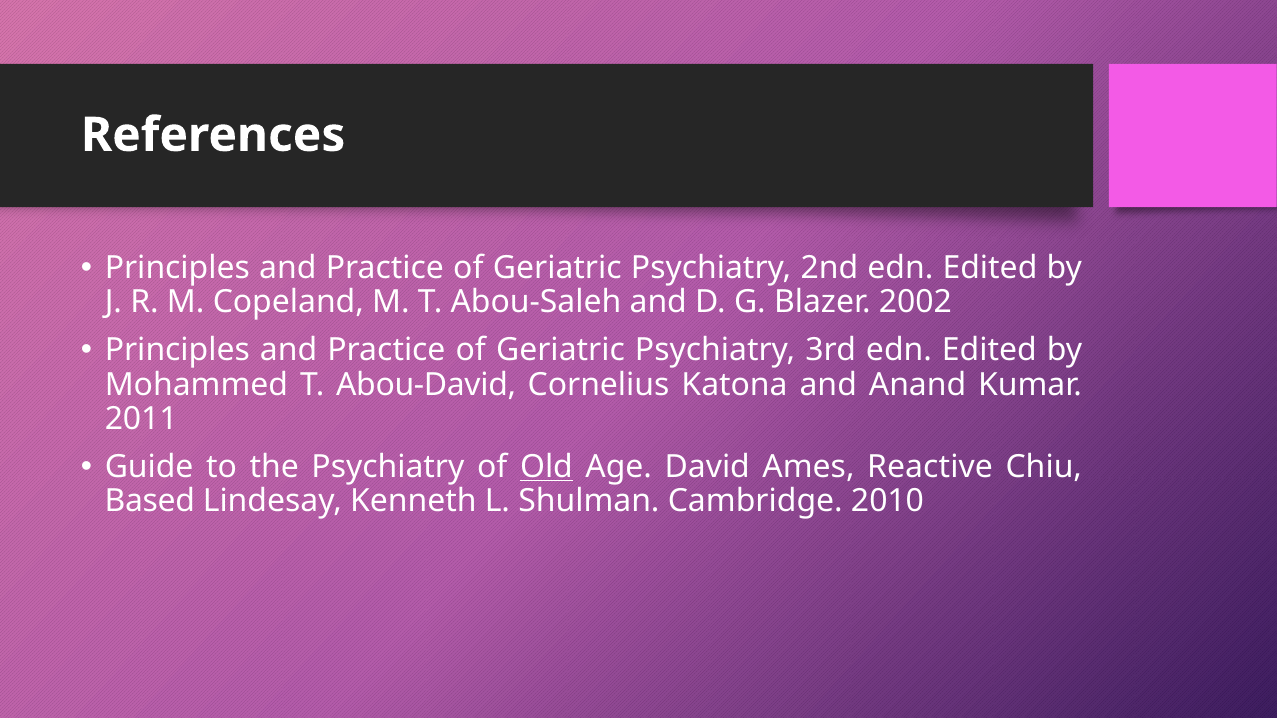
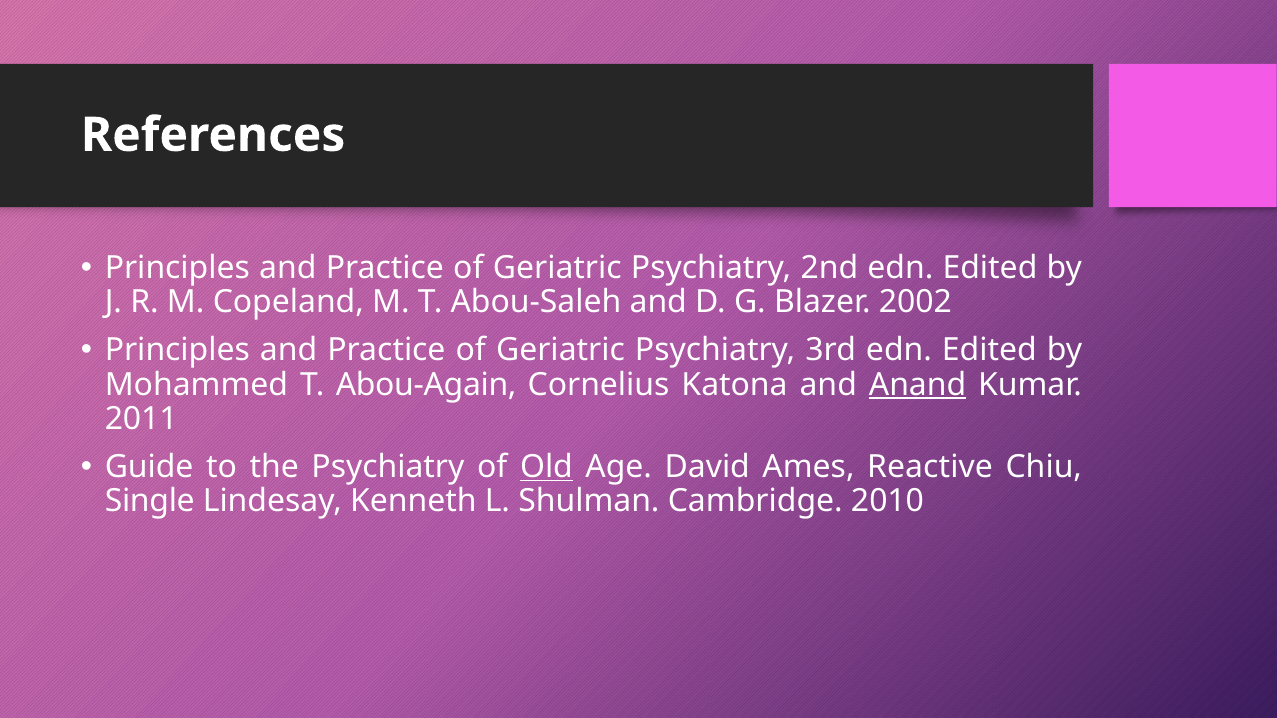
Abou-David: Abou-David -> Abou-Again (426, 385)
Anand underline: none -> present (918, 385)
Based: Based -> Single (150, 501)
